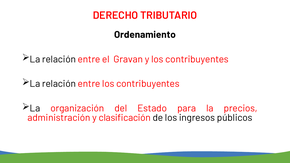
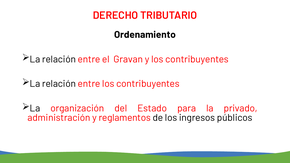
precios: precios -> privado (241, 108)
clasificación: clasificación -> reglamentos (125, 118)
